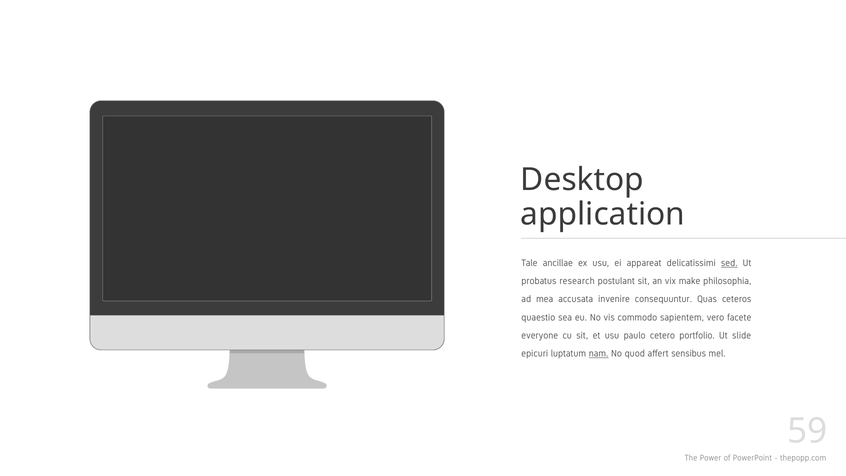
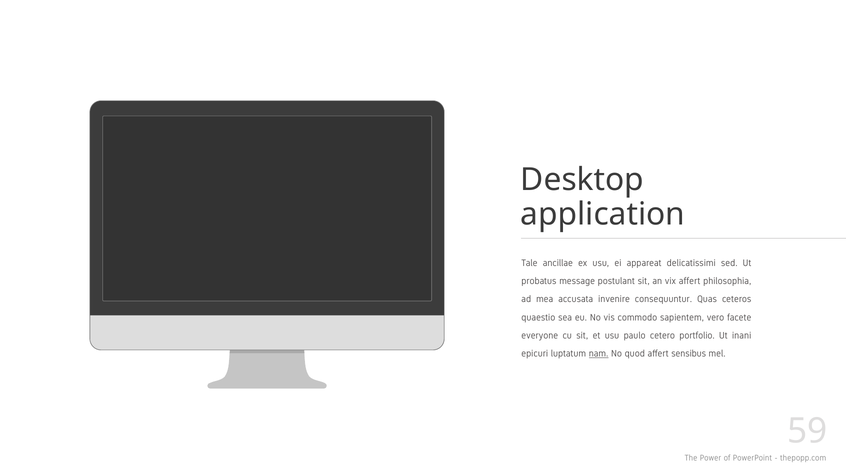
sed underline: present -> none (729, 263)
research: research -> message (577, 281)
vix make: make -> affert (690, 281)
slide: slide -> inani (742, 335)
